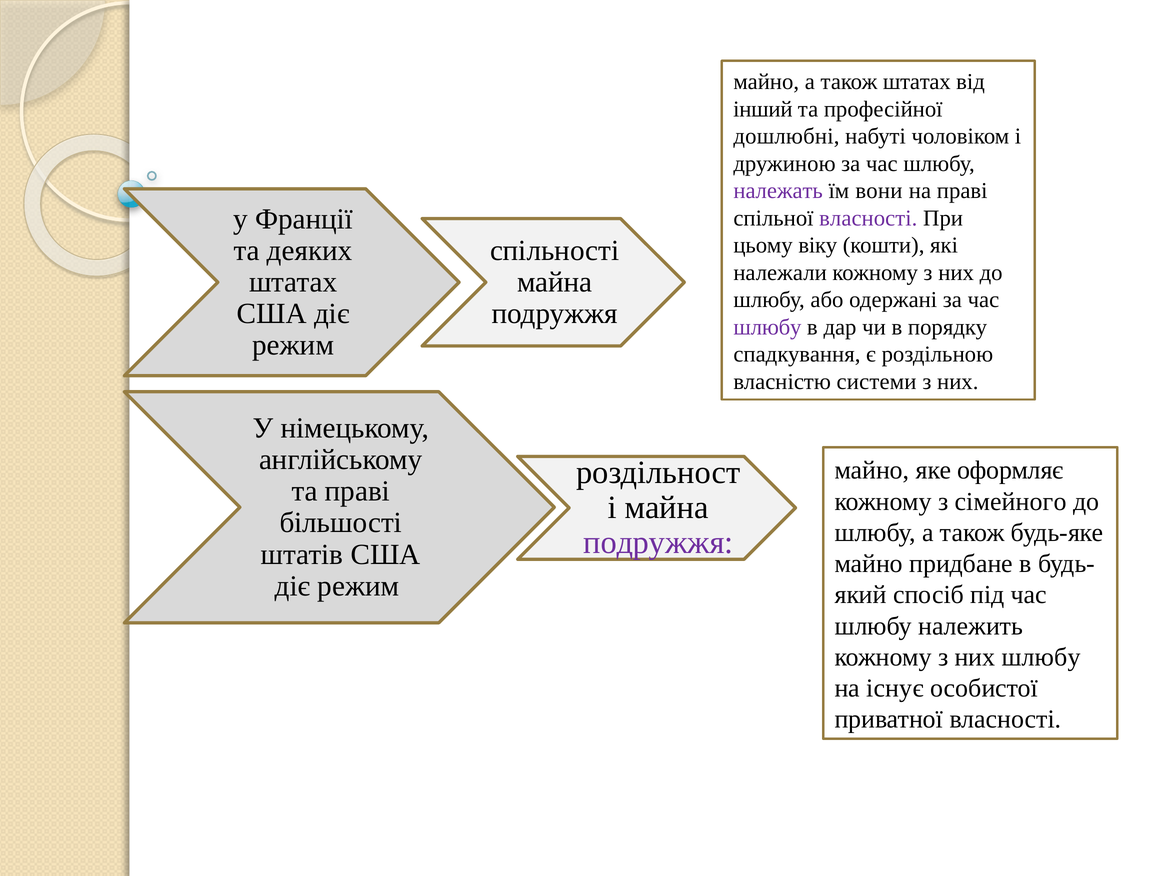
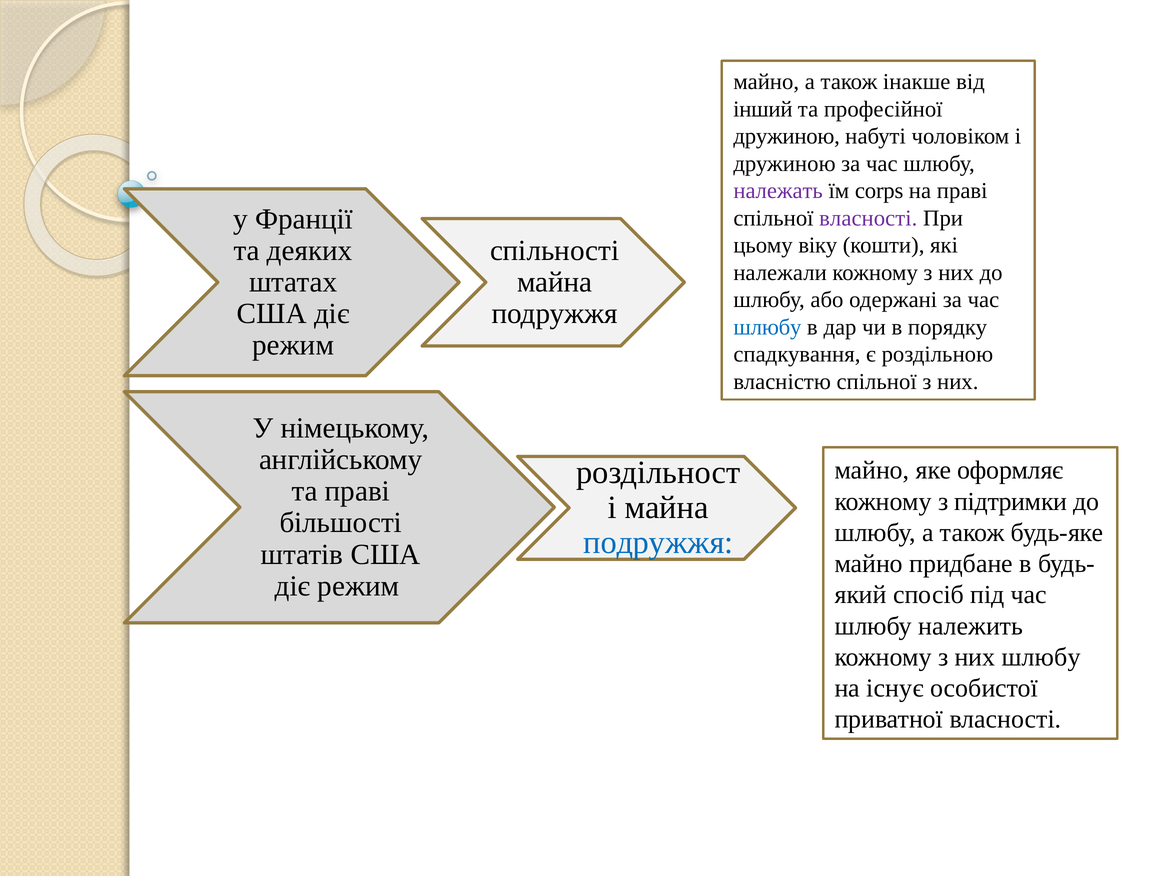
також штатах: штатах -> інакше (917, 82)
дошлюбні: дошлюбні -> дружиною (787, 136)
вони: вони -> corps (879, 191)
шлюбу colour: purple -> blue (767, 327)
власністю системи: системи -> спільної (877, 382)
сімейного: сімейного -> підтримки (1011, 501)
подружжя colour: purple -> blue (658, 543)
